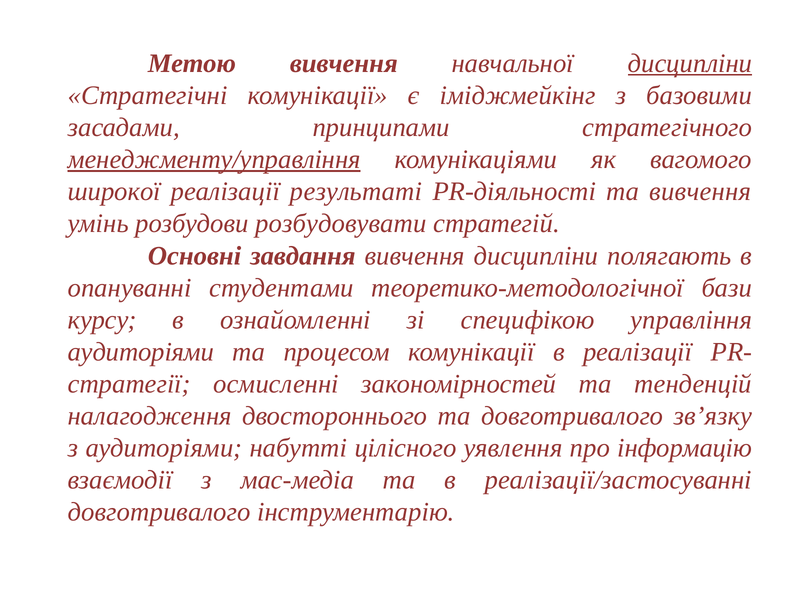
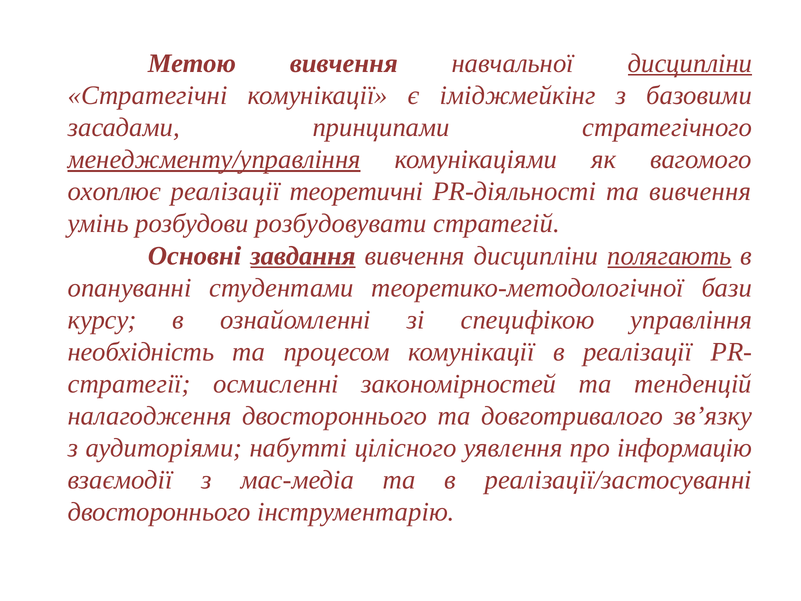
широкої: широкої -> охоплює (114, 192)
результаті: результаті -> теоретичні (356, 192)
завдання underline: none -> present (303, 256)
полягають underline: none -> present (669, 256)
аудиторіями: аудиторіями -> необхідність (141, 352)
довготривалого: довготривалого -> двостороннього (159, 512)
